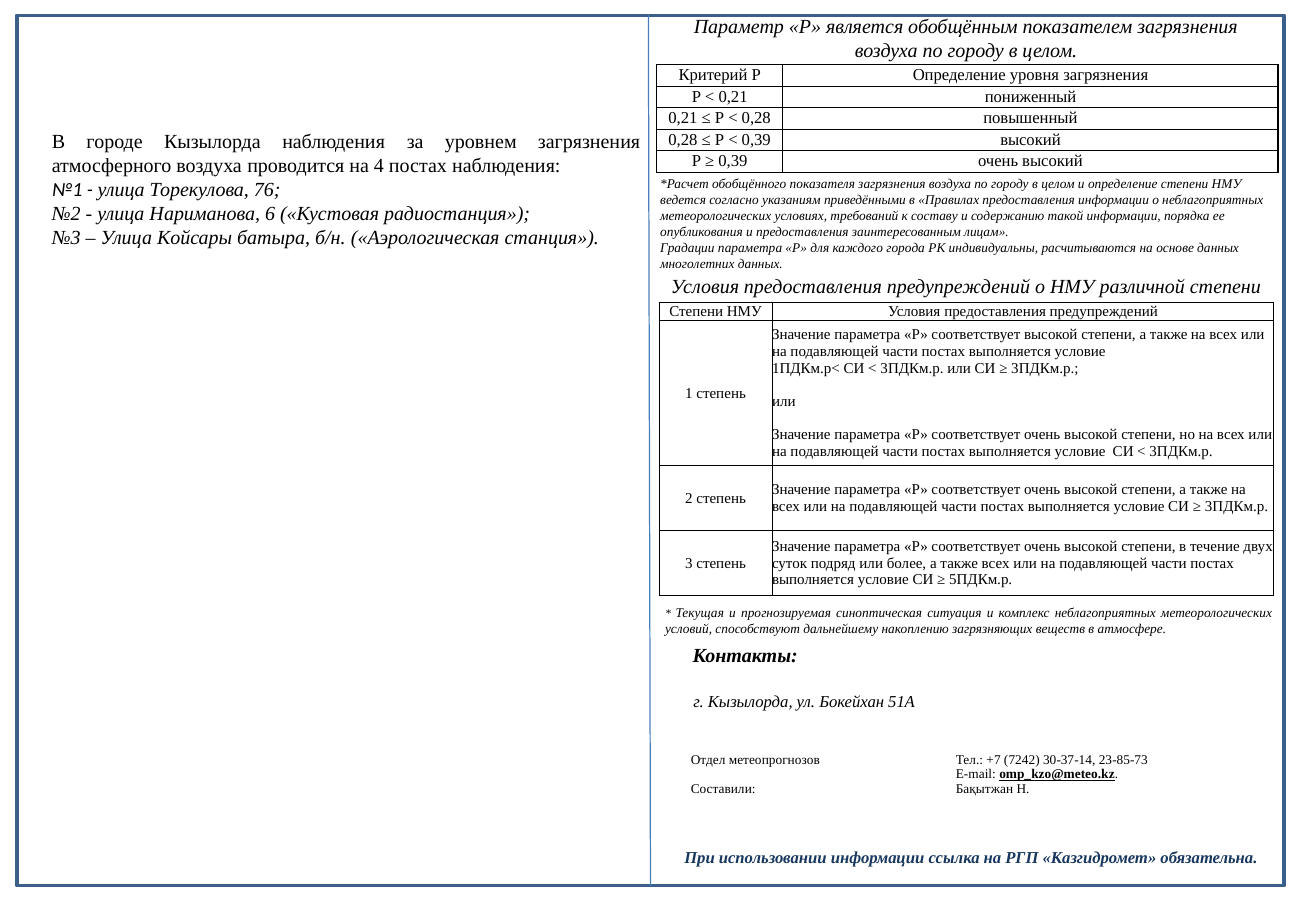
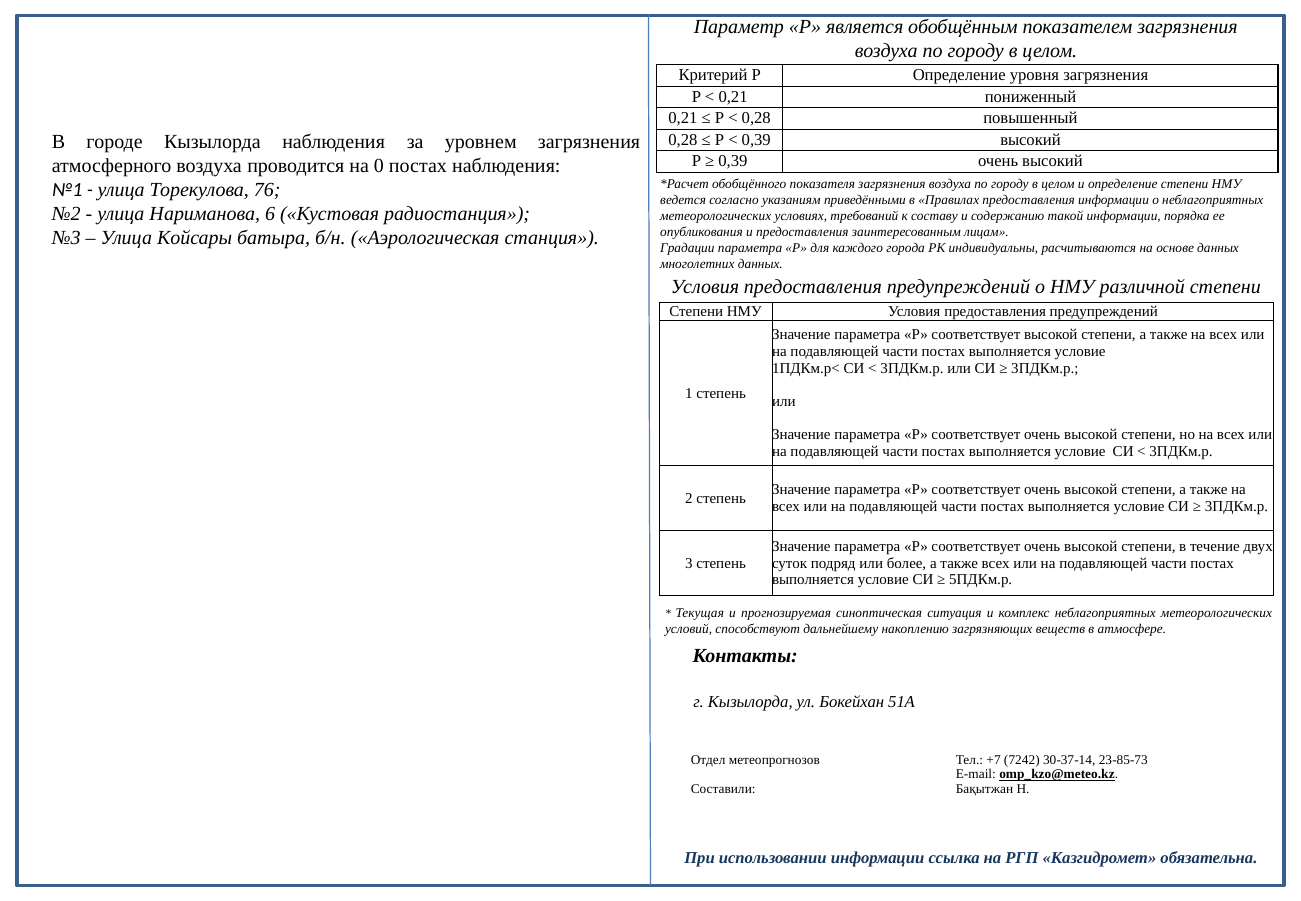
4: 4 -> 0 (379, 166)
